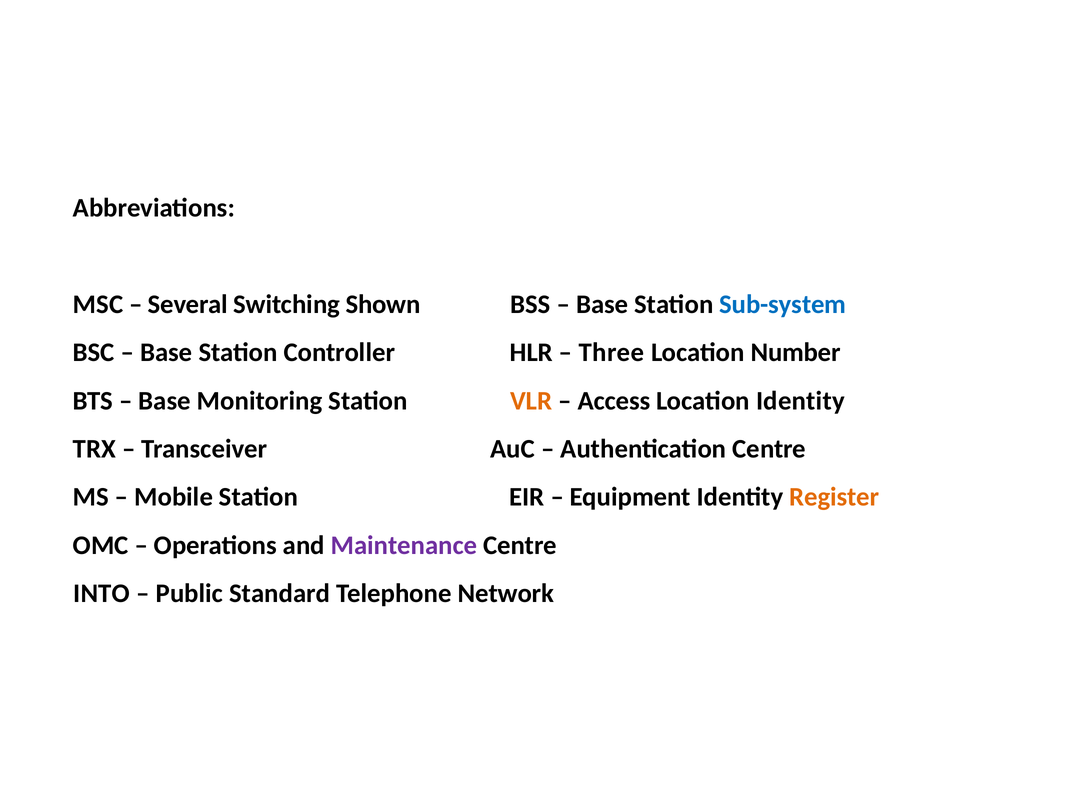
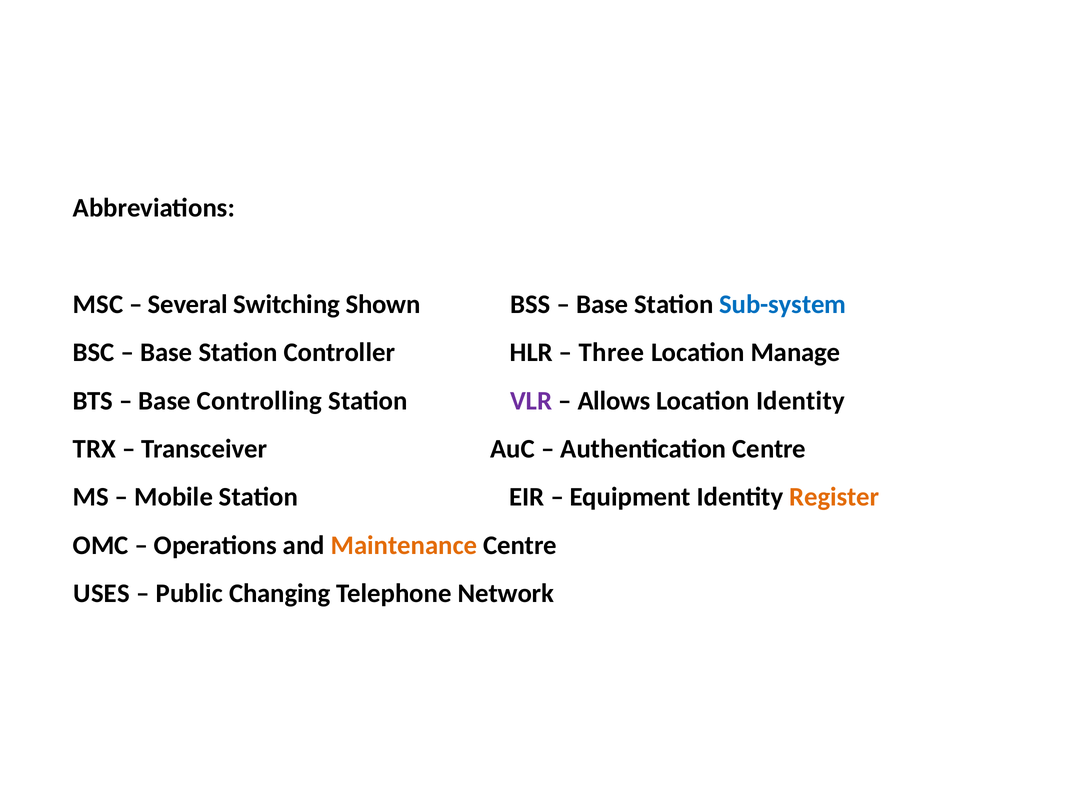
Number: Number -> Manage (796, 353)
Monitoring: Monitoring -> Controlling (260, 401)
VLR colour: orange -> purple (531, 401)
Access: Access -> Allows (614, 401)
Maintenance colour: purple -> orange (404, 545)
INTO: INTO -> USES (102, 594)
Standard: Standard -> Changing (280, 594)
